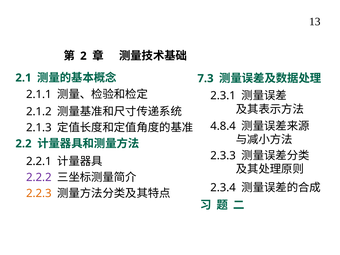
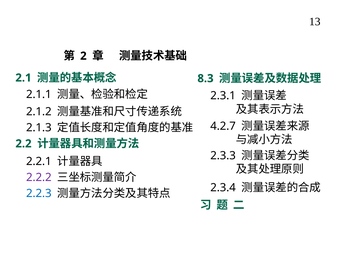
7.3: 7.3 -> 8.3 (205, 78)
4.8.4: 4.8.4 -> 4.2.7 (223, 126)
2.2.3 colour: orange -> blue (39, 193)
